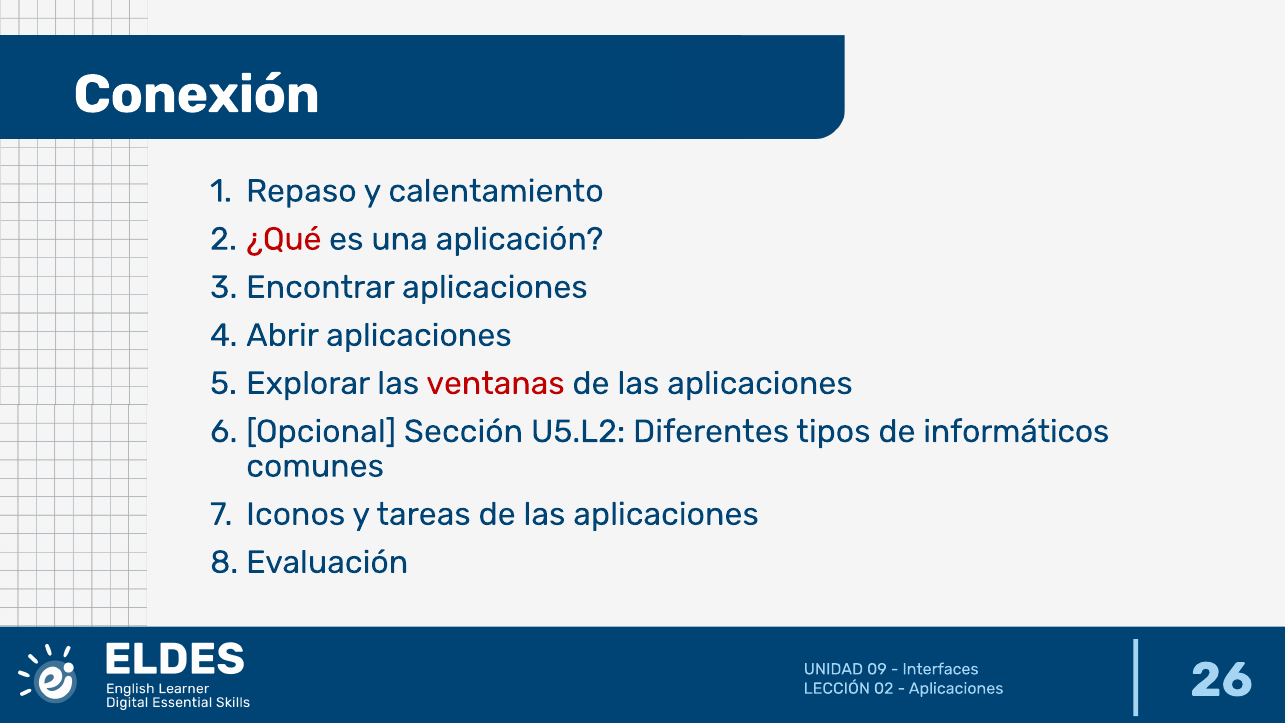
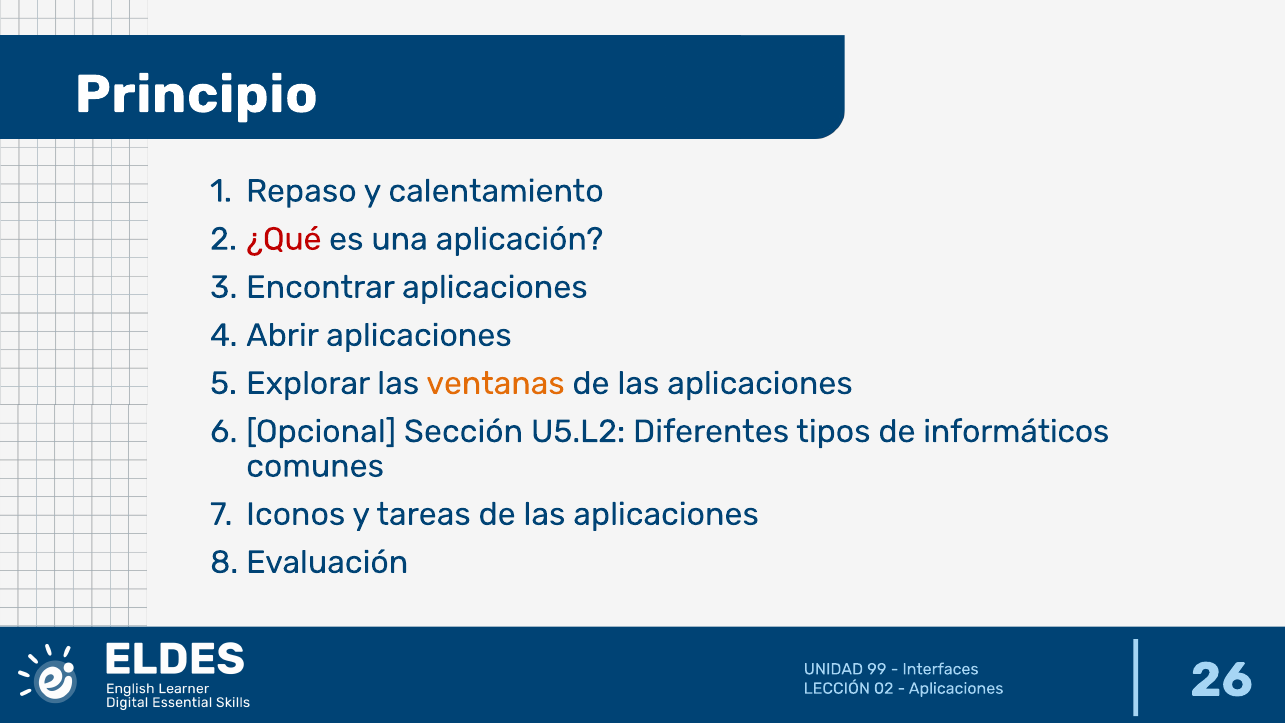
Conexión: Conexión -> Principio (196, 94)
ventanas colour: red -> orange (495, 383)
09: 09 -> 99 (877, 669)
